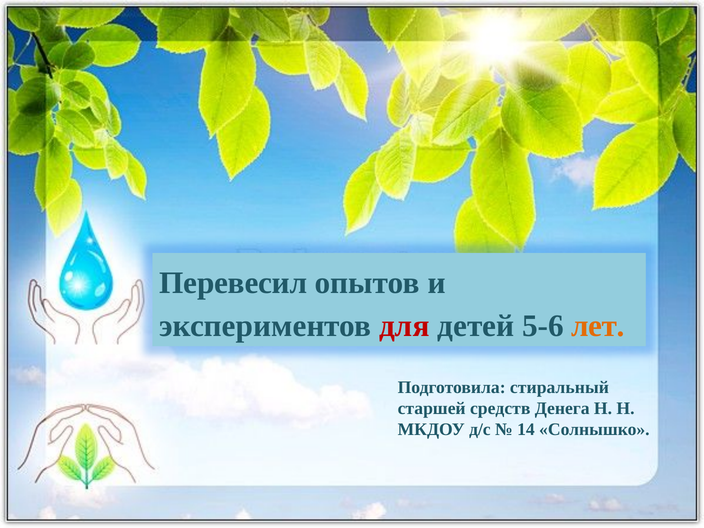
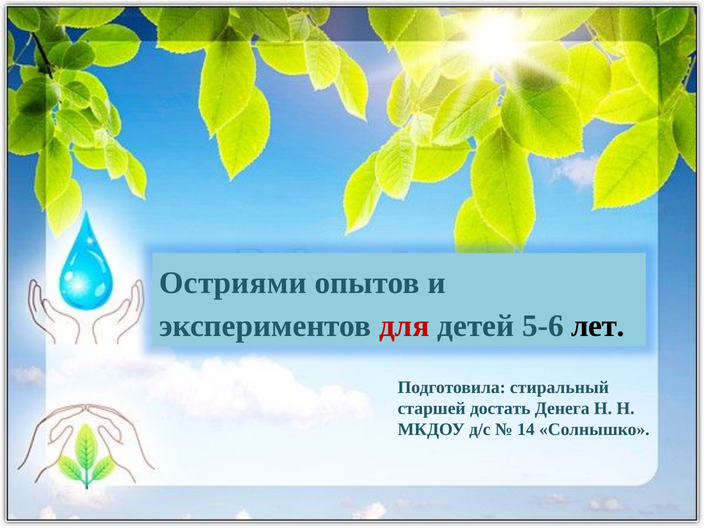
Перевесил: Перевесил -> Остриями (233, 283)
лет colour: orange -> black (598, 326)
средств: средств -> достать (500, 408)
